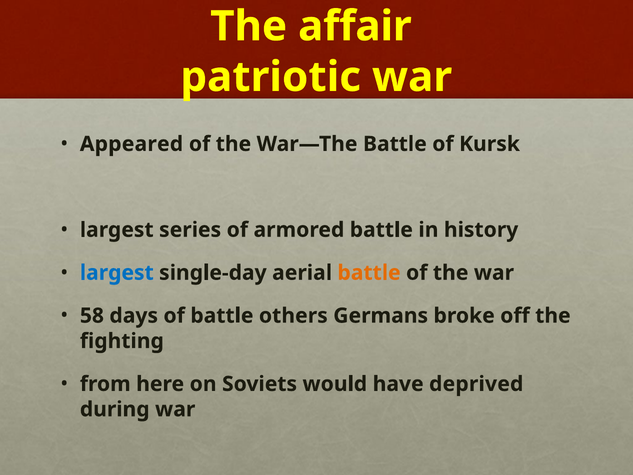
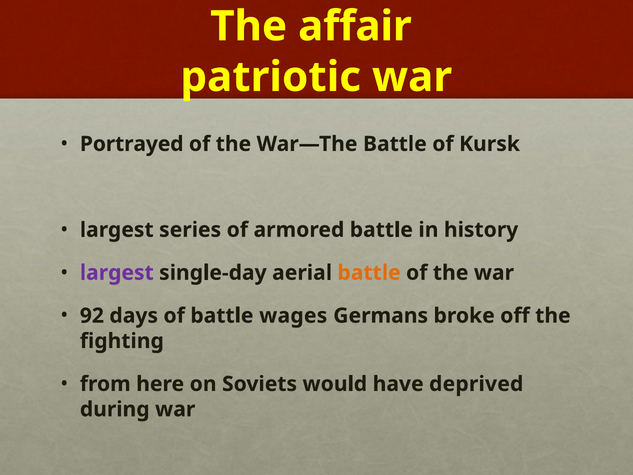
Appeared: Appeared -> Portrayed (132, 144)
largest colour: blue -> purple (117, 273)
58: 58 -> 92 (92, 316)
others: others -> wages (293, 316)
